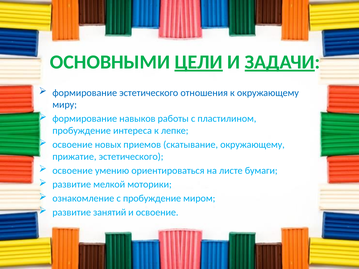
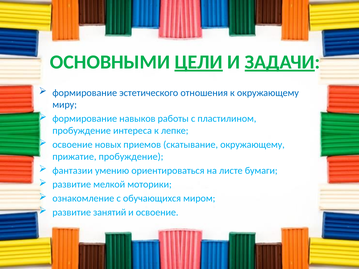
прижатие эстетического: эстетического -> пробуждение (131, 157)
освоение: освоение -> фантазии (73, 171)
с пробуждение: пробуждение -> обучающихся (152, 199)
